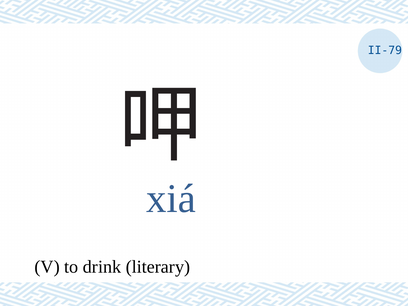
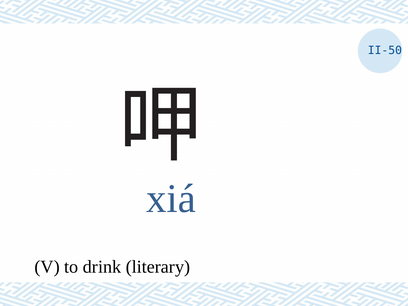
II-79: II-79 -> II-50 (385, 50)
